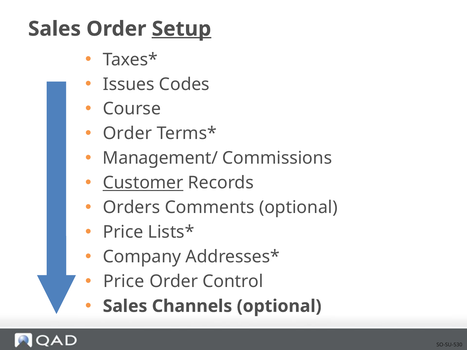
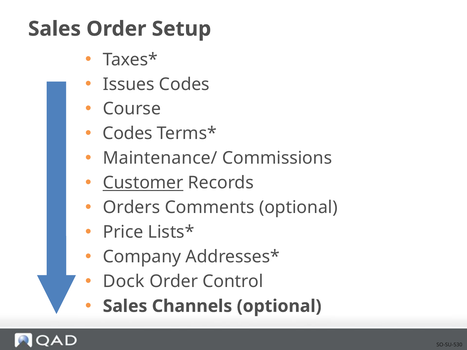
Setup underline: present -> none (182, 29)
Order: Order -> Codes (128, 134)
Management/: Management/ -> Maintenance/ (160, 158)
Price: Price -> Dock (124, 282)
